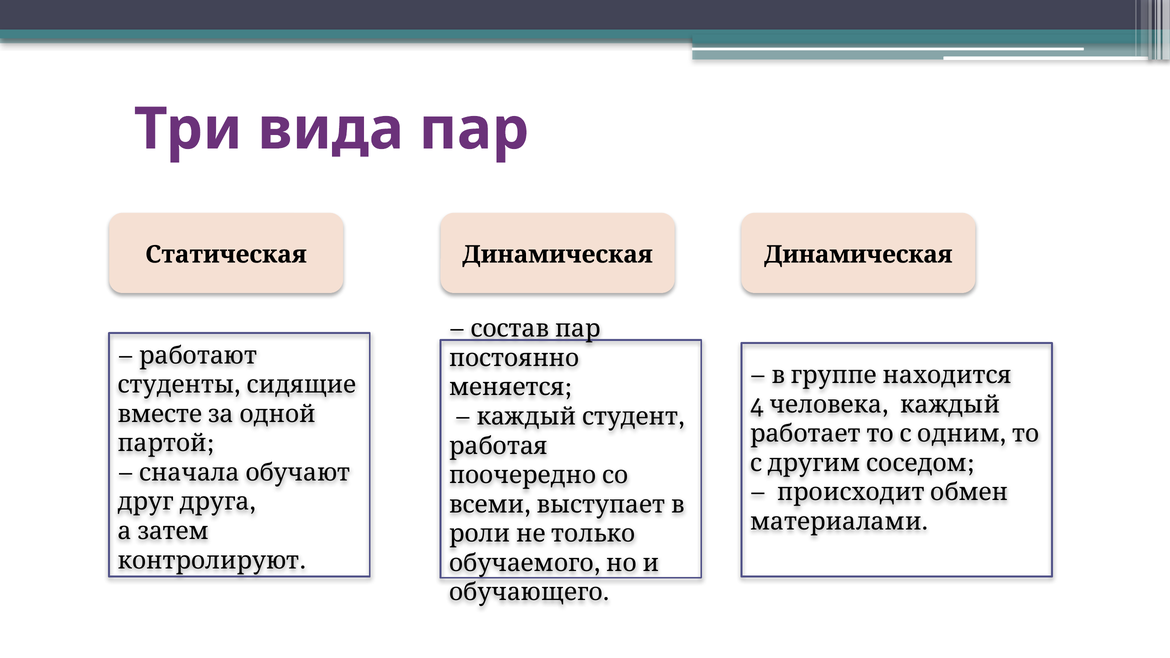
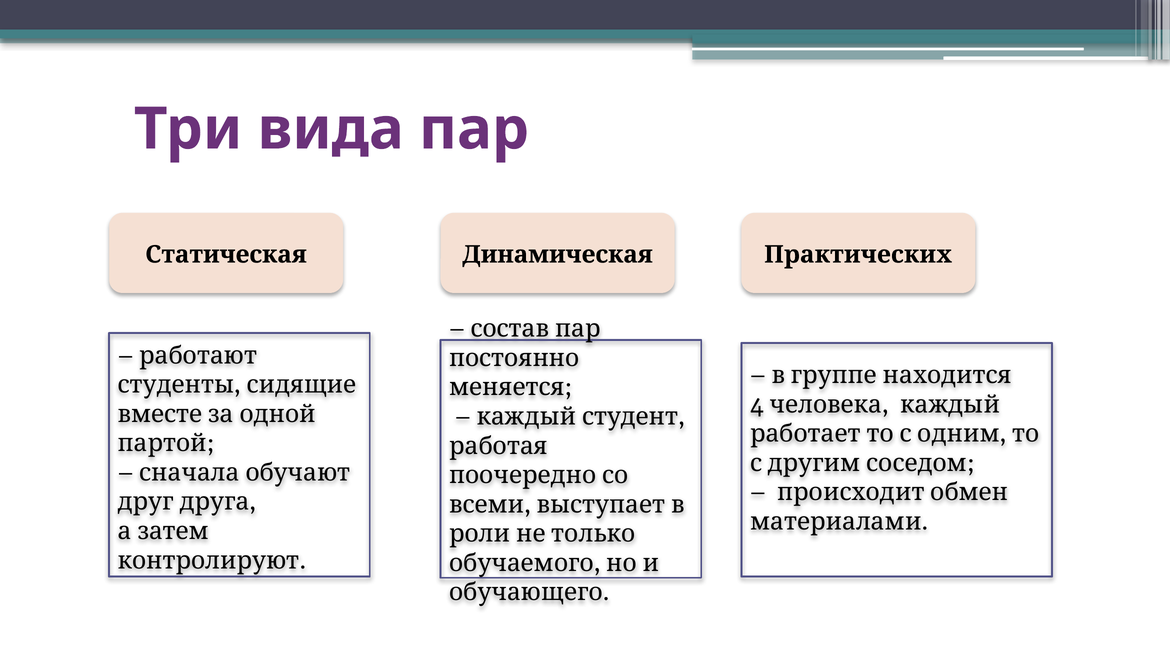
Динамическая: Динамическая -> Практических (858, 255)
